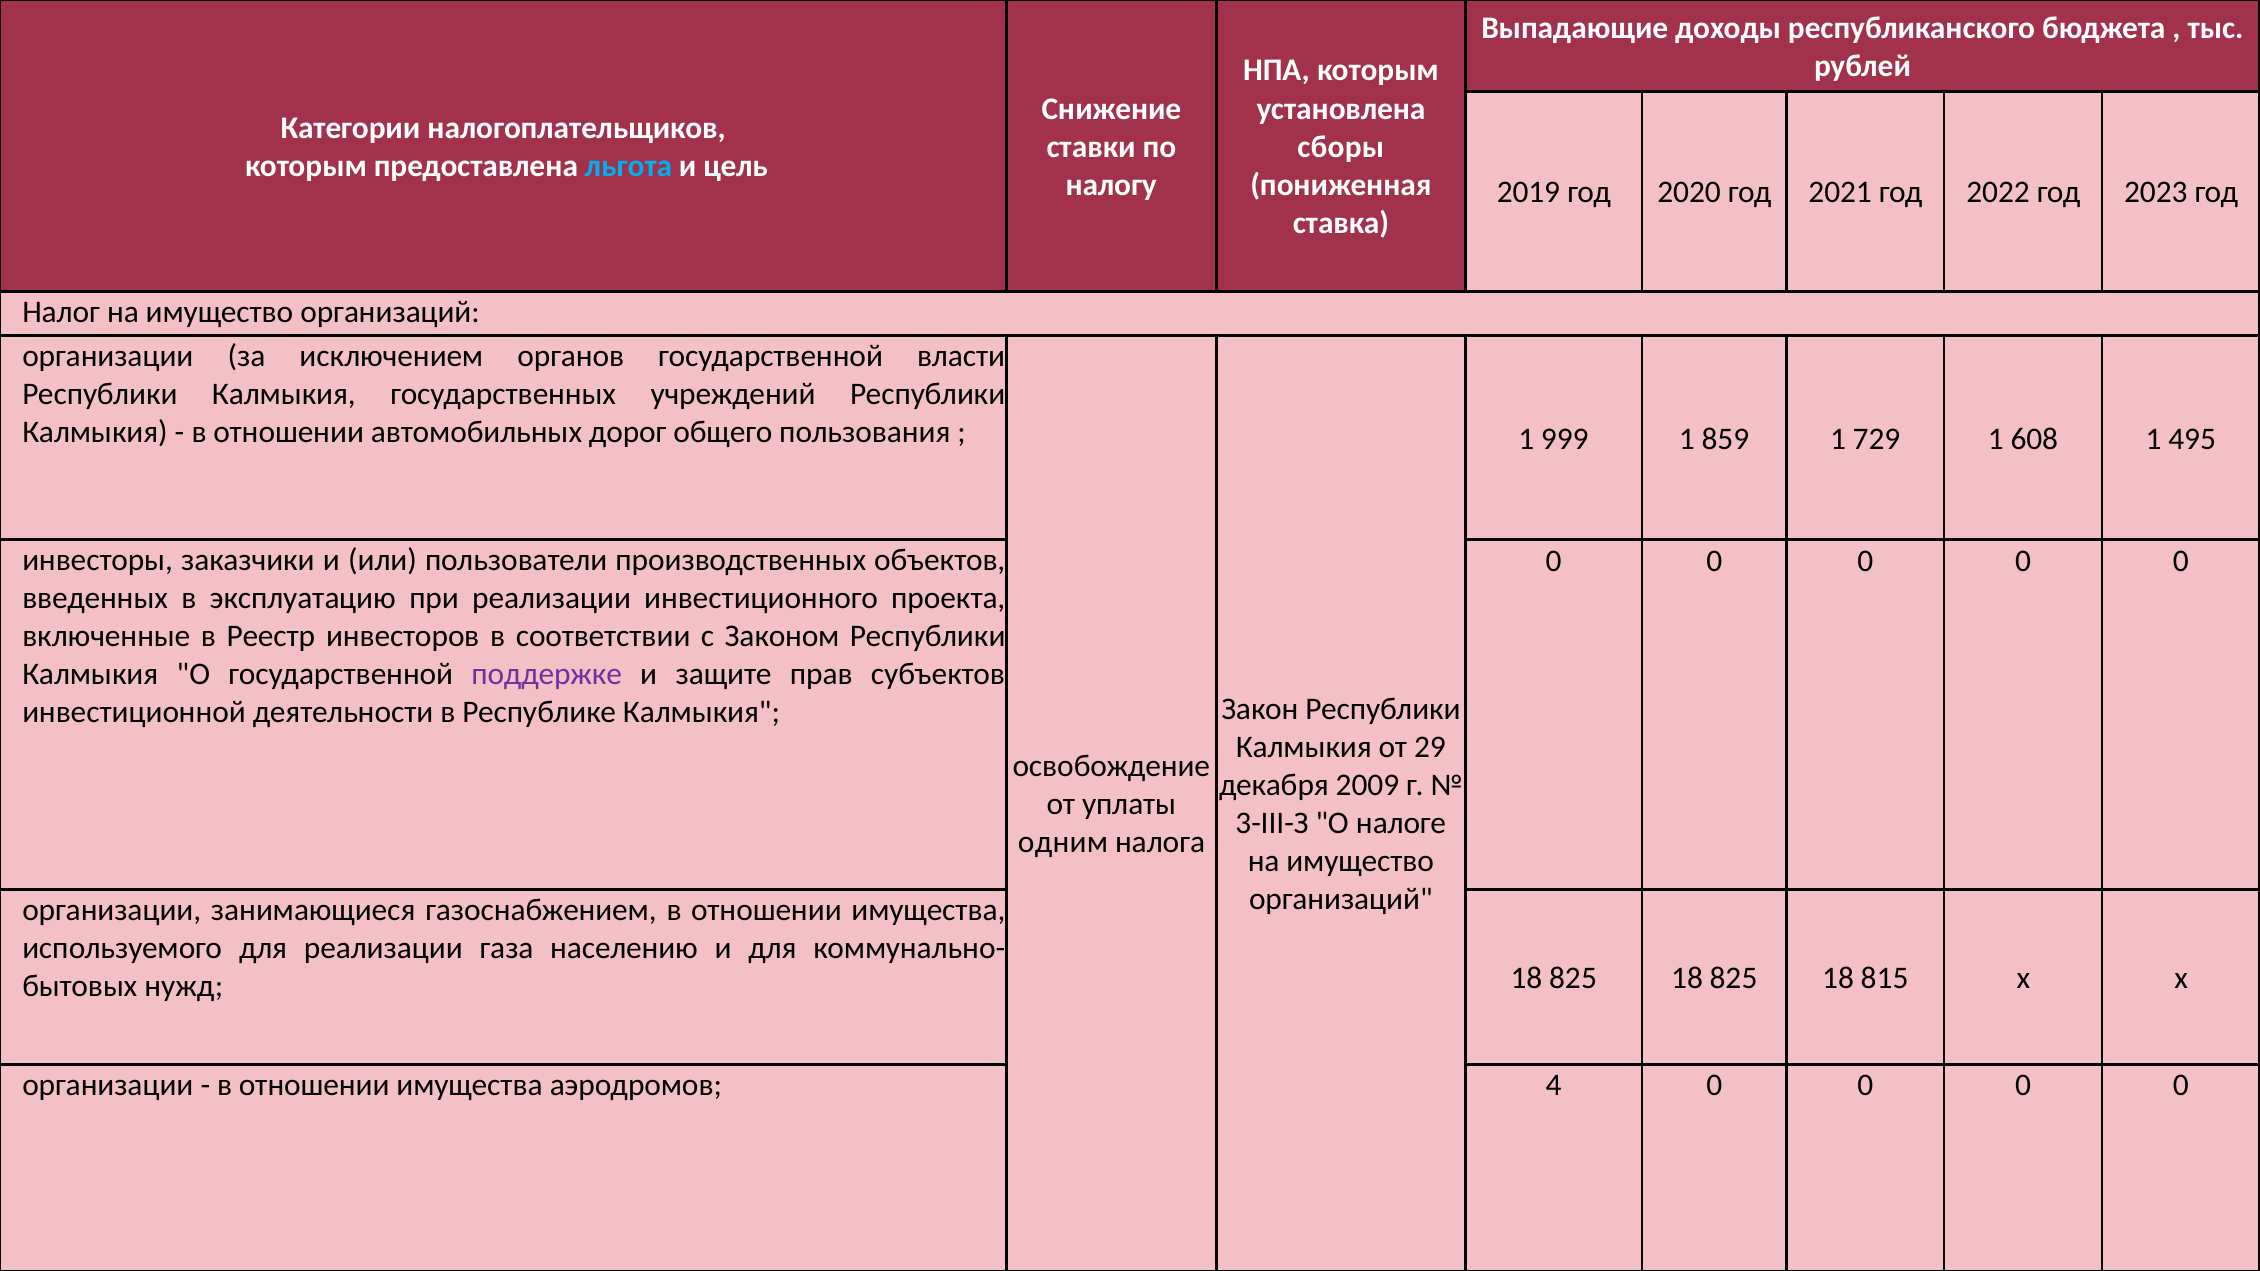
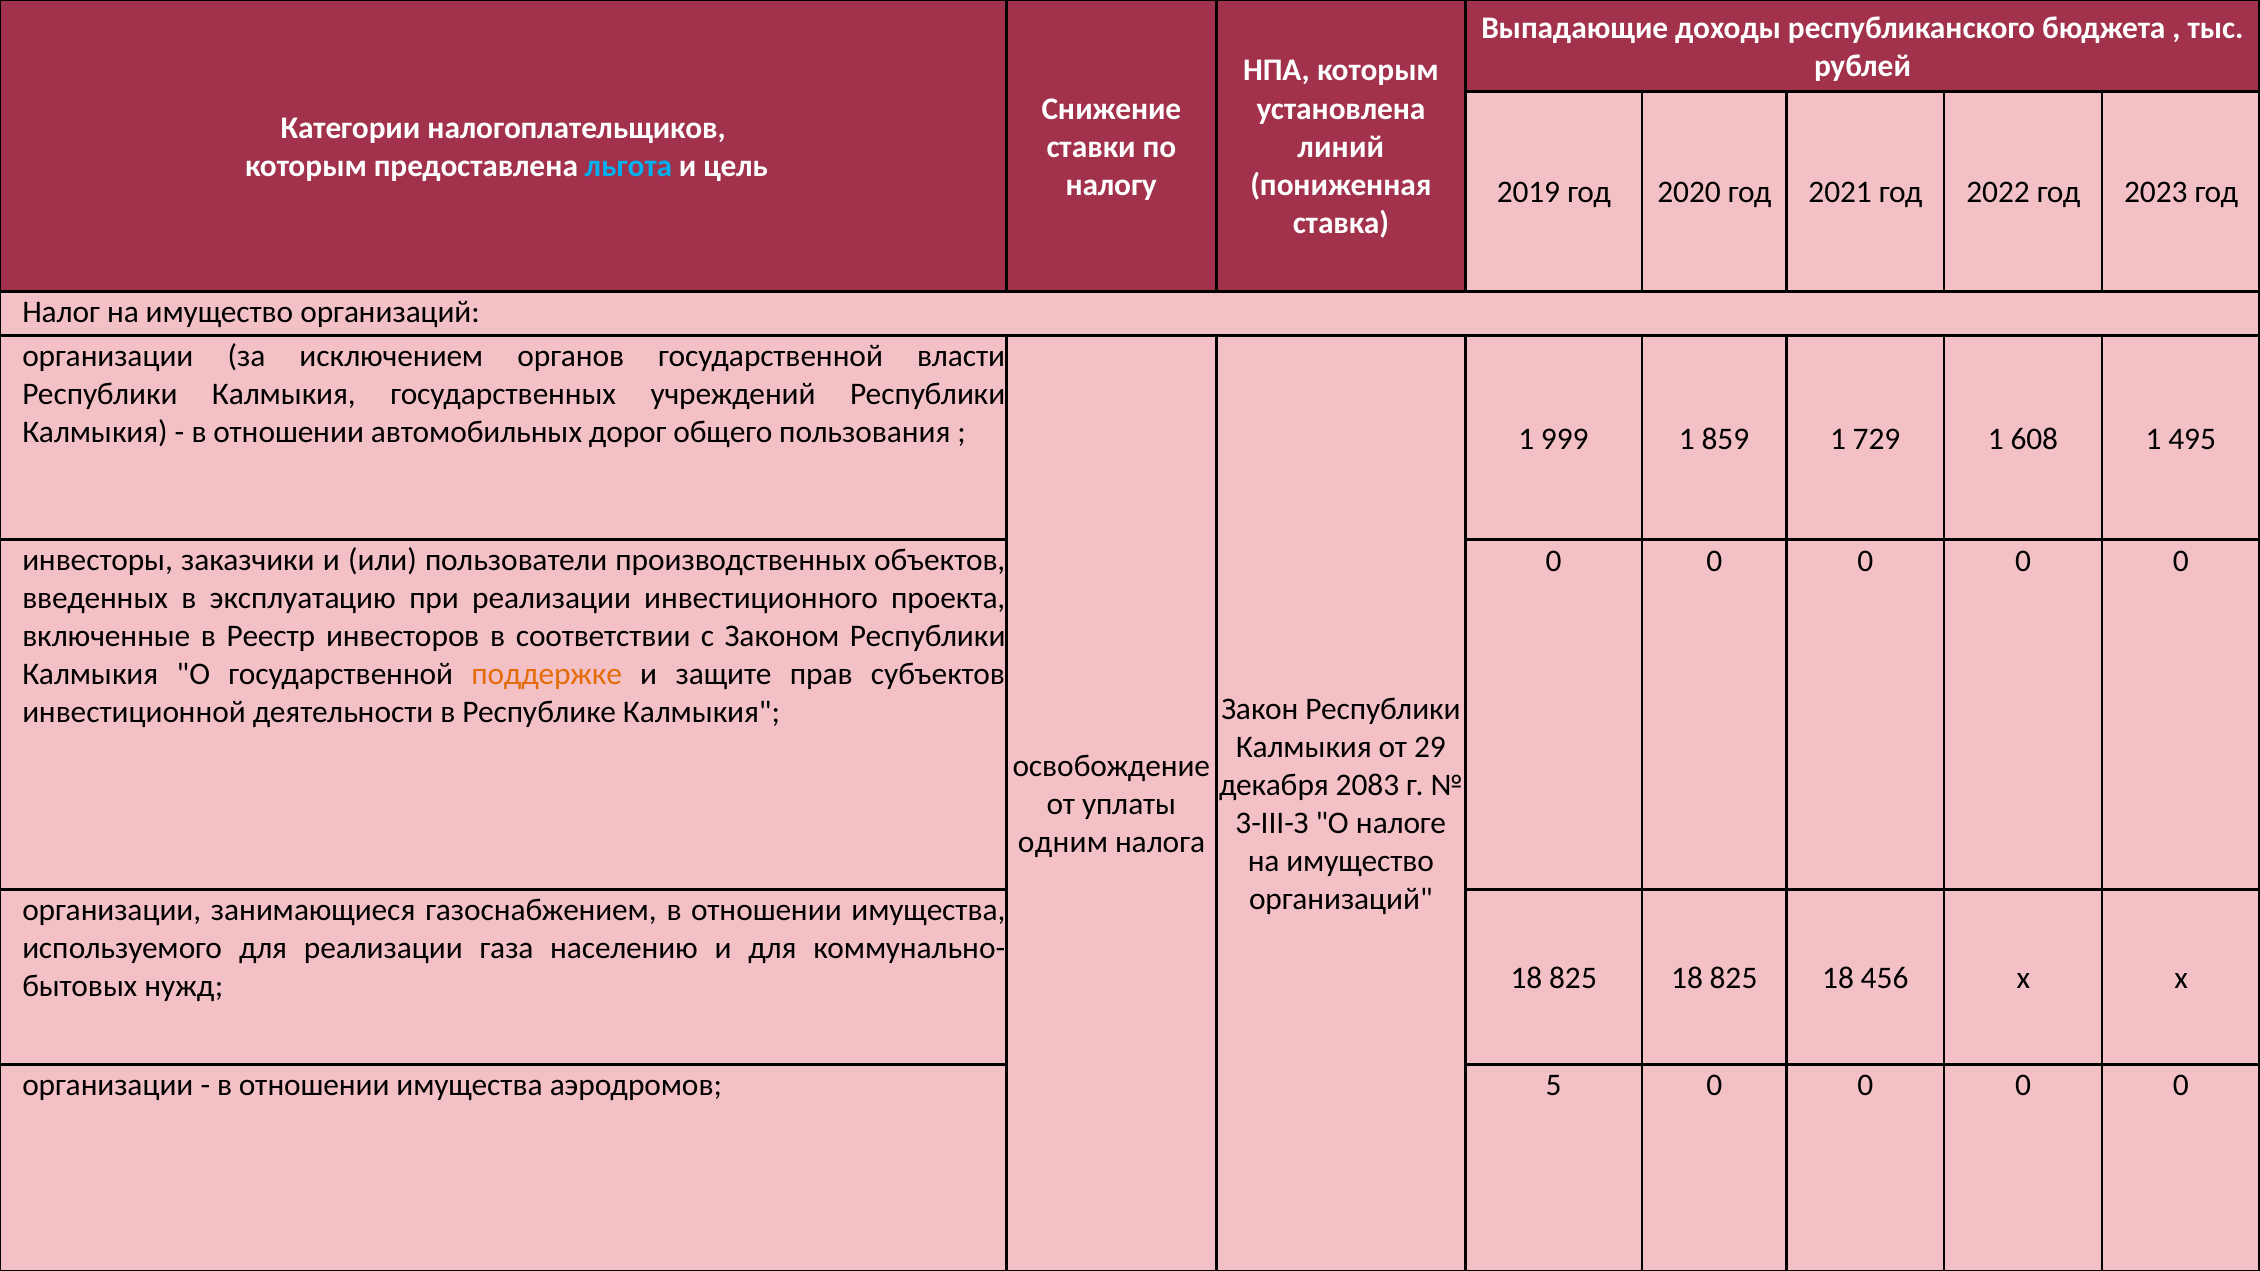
сборы: сборы -> линий (1341, 147)
поддержке colour: purple -> orange (547, 675)
2009: 2009 -> 2083 (1367, 785)
815: 815 -> 456 (1885, 979)
4: 4 -> 5 (1554, 1086)
